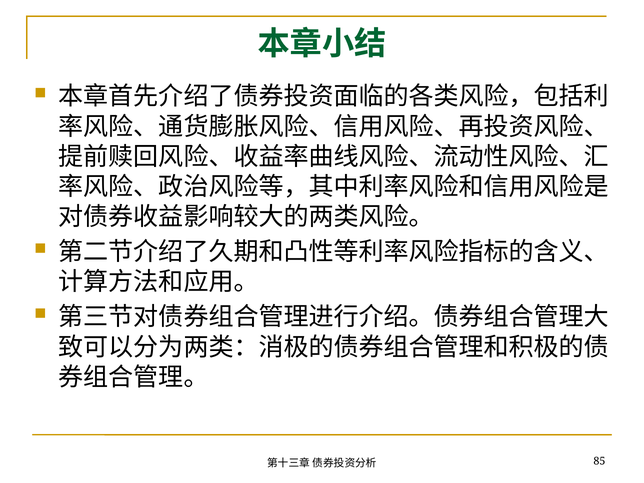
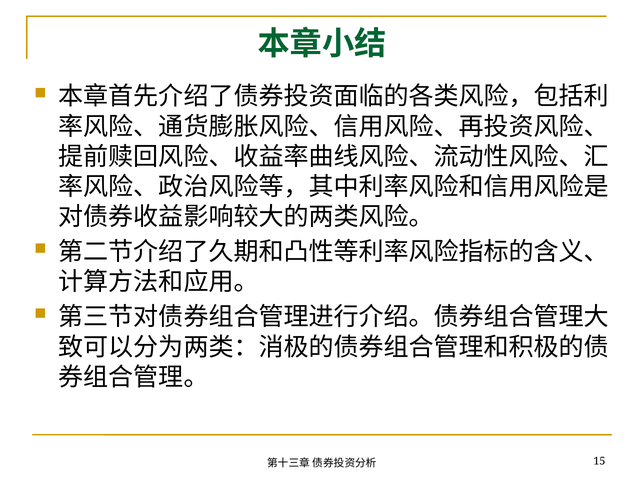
85: 85 -> 15 (599, 461)
